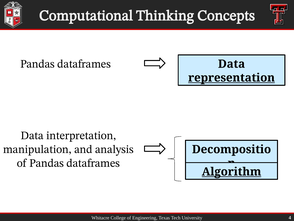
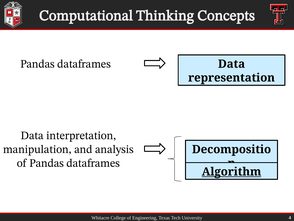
representation underline: present -> none (232, 78)
